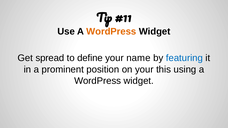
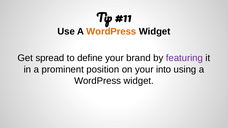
name: name -> brand (138, 58)
featuring colour: blue -> purple (184, 58)
this: this -> into (164, 70)
